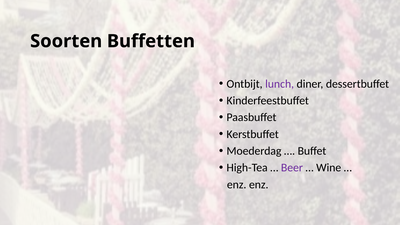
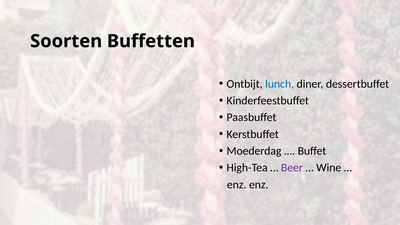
lunch colour: purple -> blue (280, 84)
